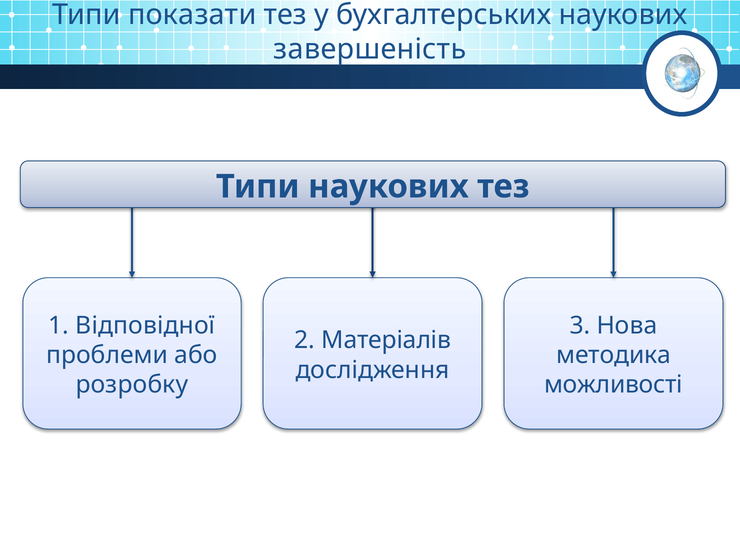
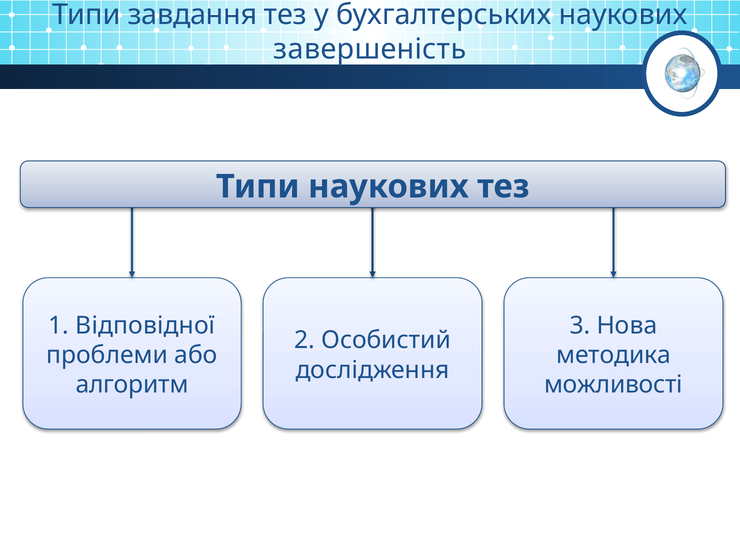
показати: показати -> завдання (192, 15)
Матеріалів: Матеріалів -> Особистий (386, 340)
розробку: розробку -> алгоритм (132, 385)
